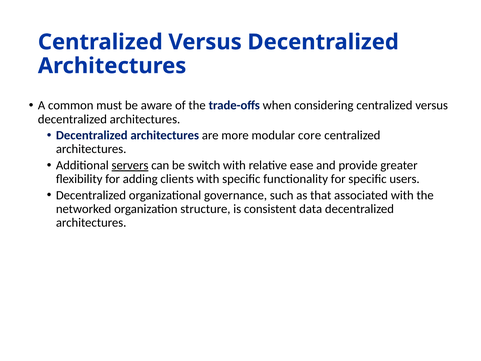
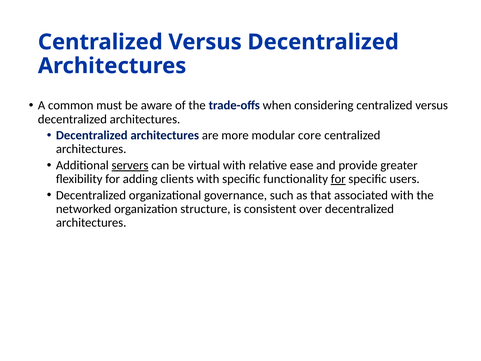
switch: switch -> virtual (204, 165)
for underline: none -> present (338, 179)
data: data -> over (311, 209)
